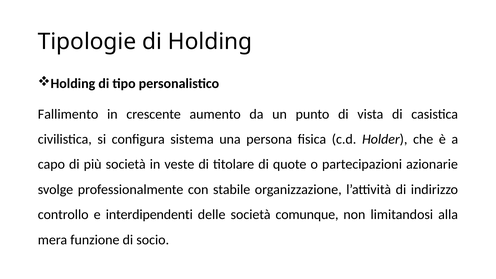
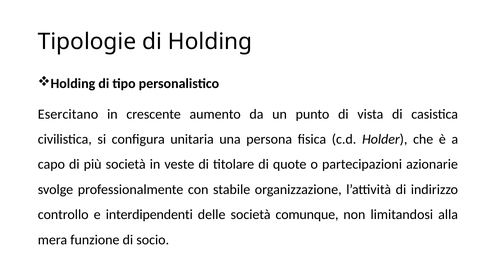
Fallimento: Fallimento -> Esercitano (68, 114)
sistema: sistema -> unitaria (192, 139)
